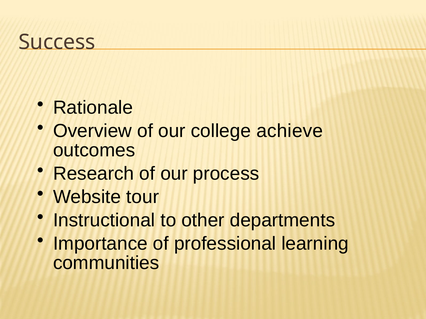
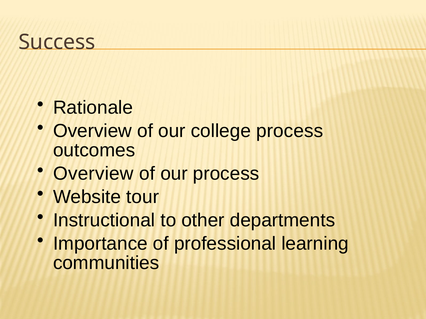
college achieve: achieve -> process (290, 131)
Research: Research -> Overview (93, 174)
